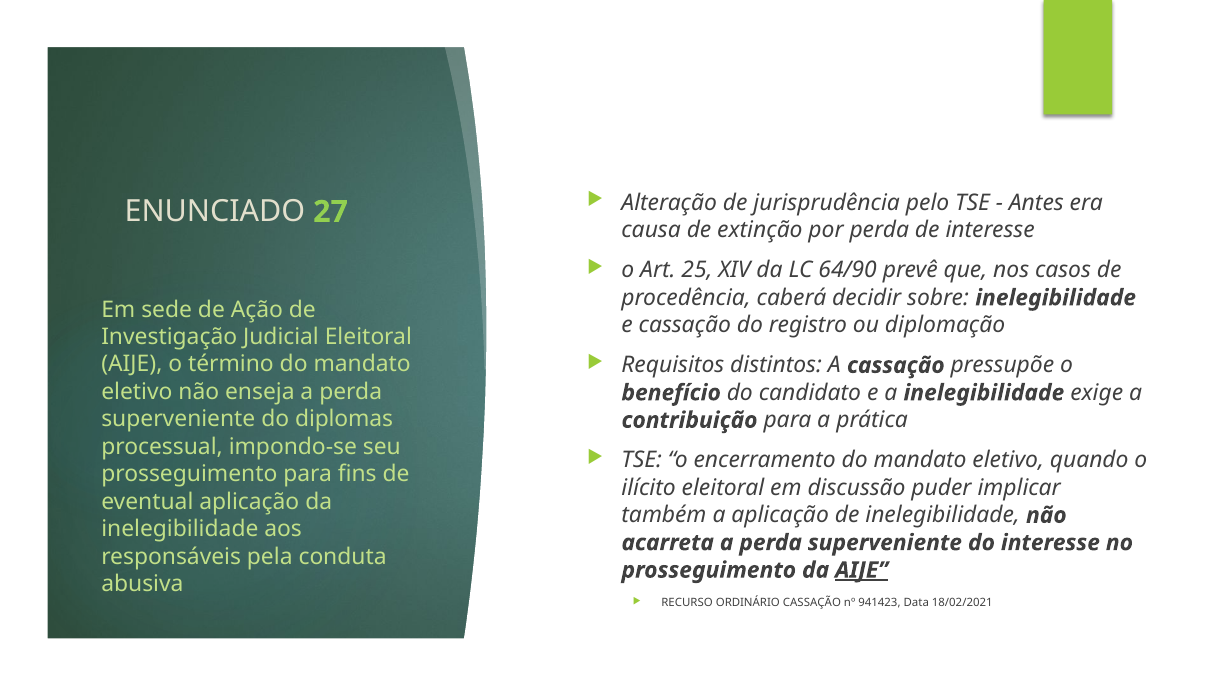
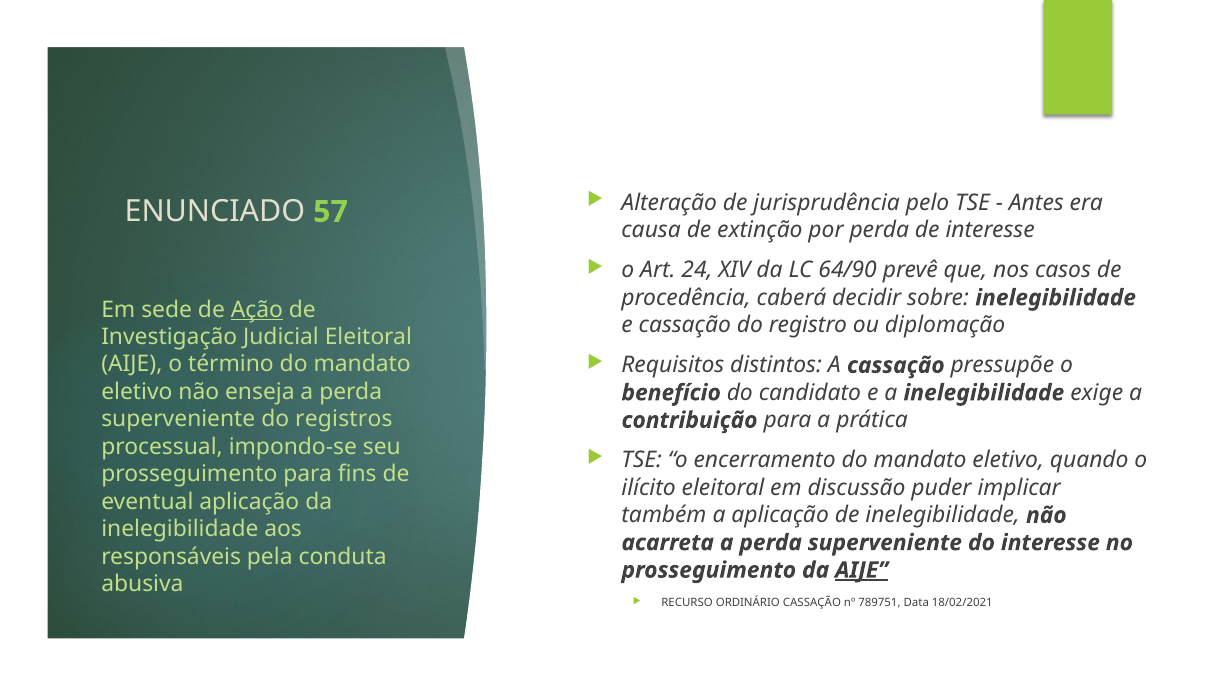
27: 27 -> 57 (331, 212)
25: 25 -> 24 (697, 270)
Ação underline: none -> present (257, 309)
diplomas: diplomas -> registros (344, 419)
941423: 941423 -> 789751 (879, 602)
